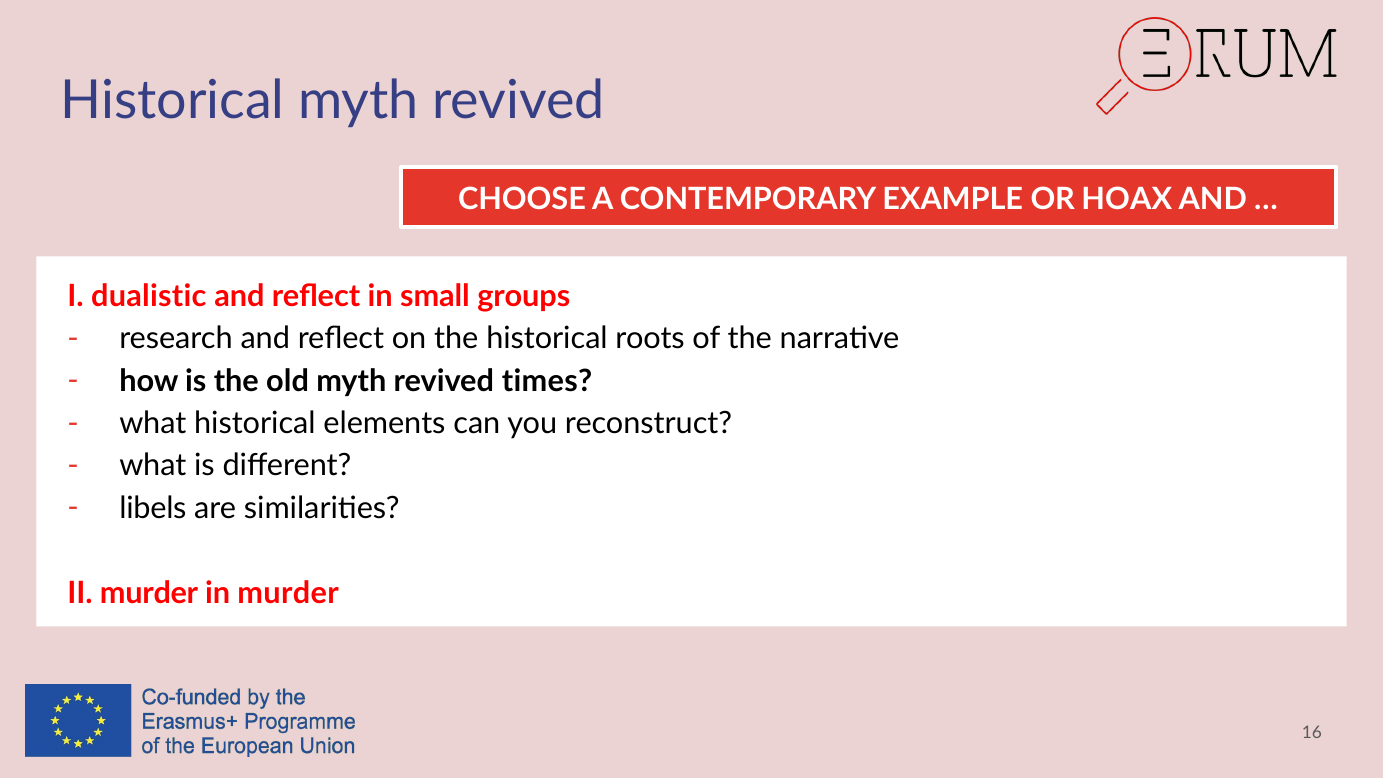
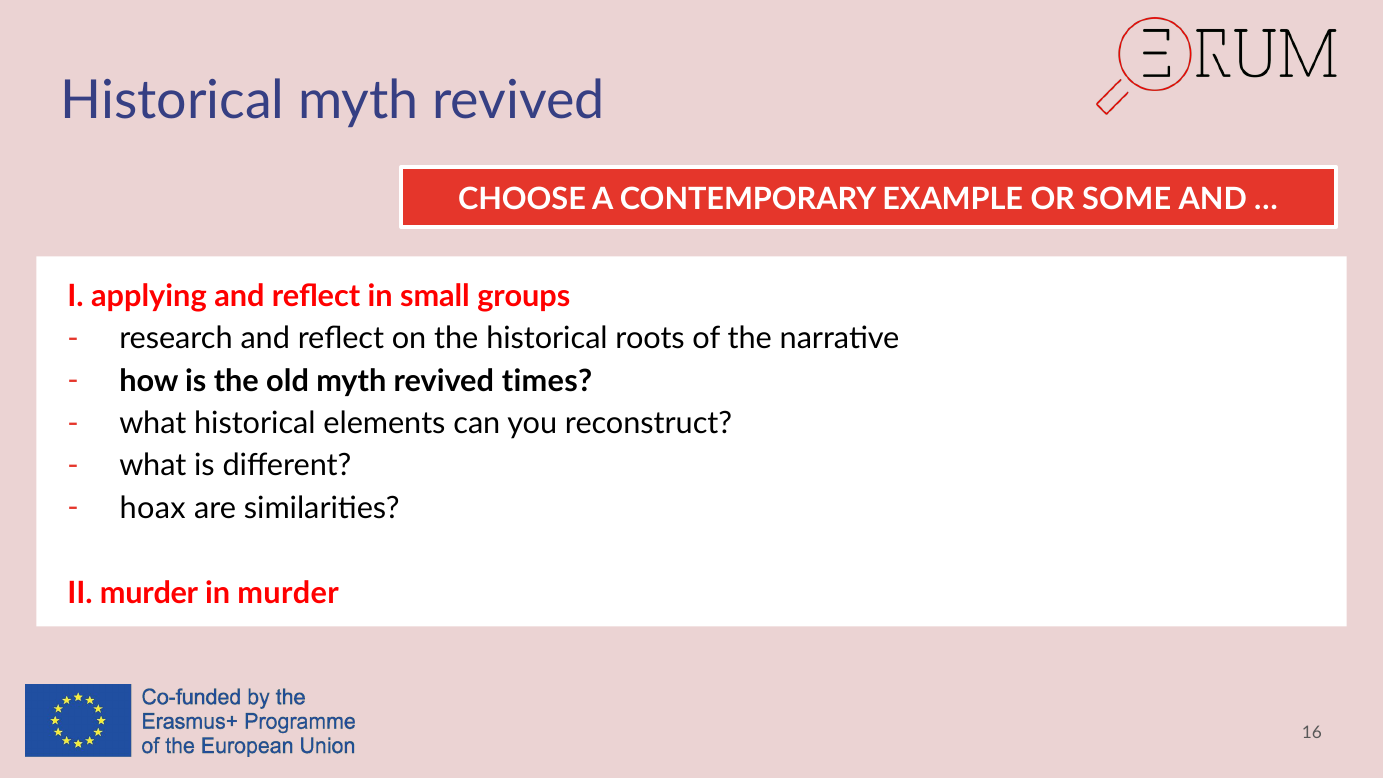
HOAX: HOAX -> SOME (1127, 199)
dualistic: dualistic -> applying (149, 296)
libels: libels -> hoax (153, 508)
